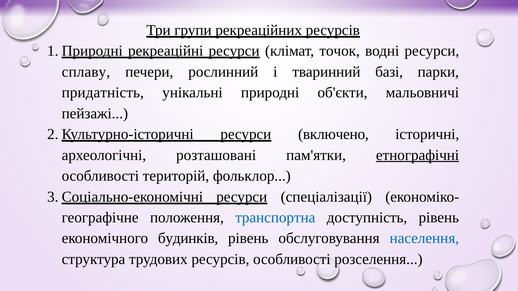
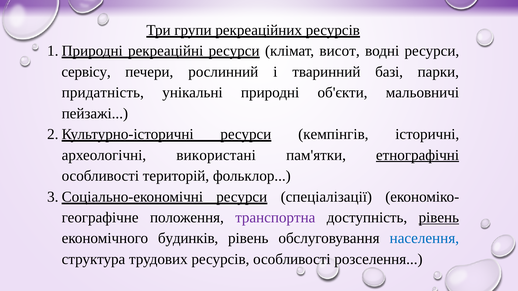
точок: точок -> висот (340, 51)
сплаву: сплаву -> сервісу (86, 72)
включено: включено -> кемпінгів (333, 134)
розташовані: розташовані -> використані (216, 155)
транспортна colour: blue -> purple (275, 218)
рівень underline: none -> present (439, 218)
